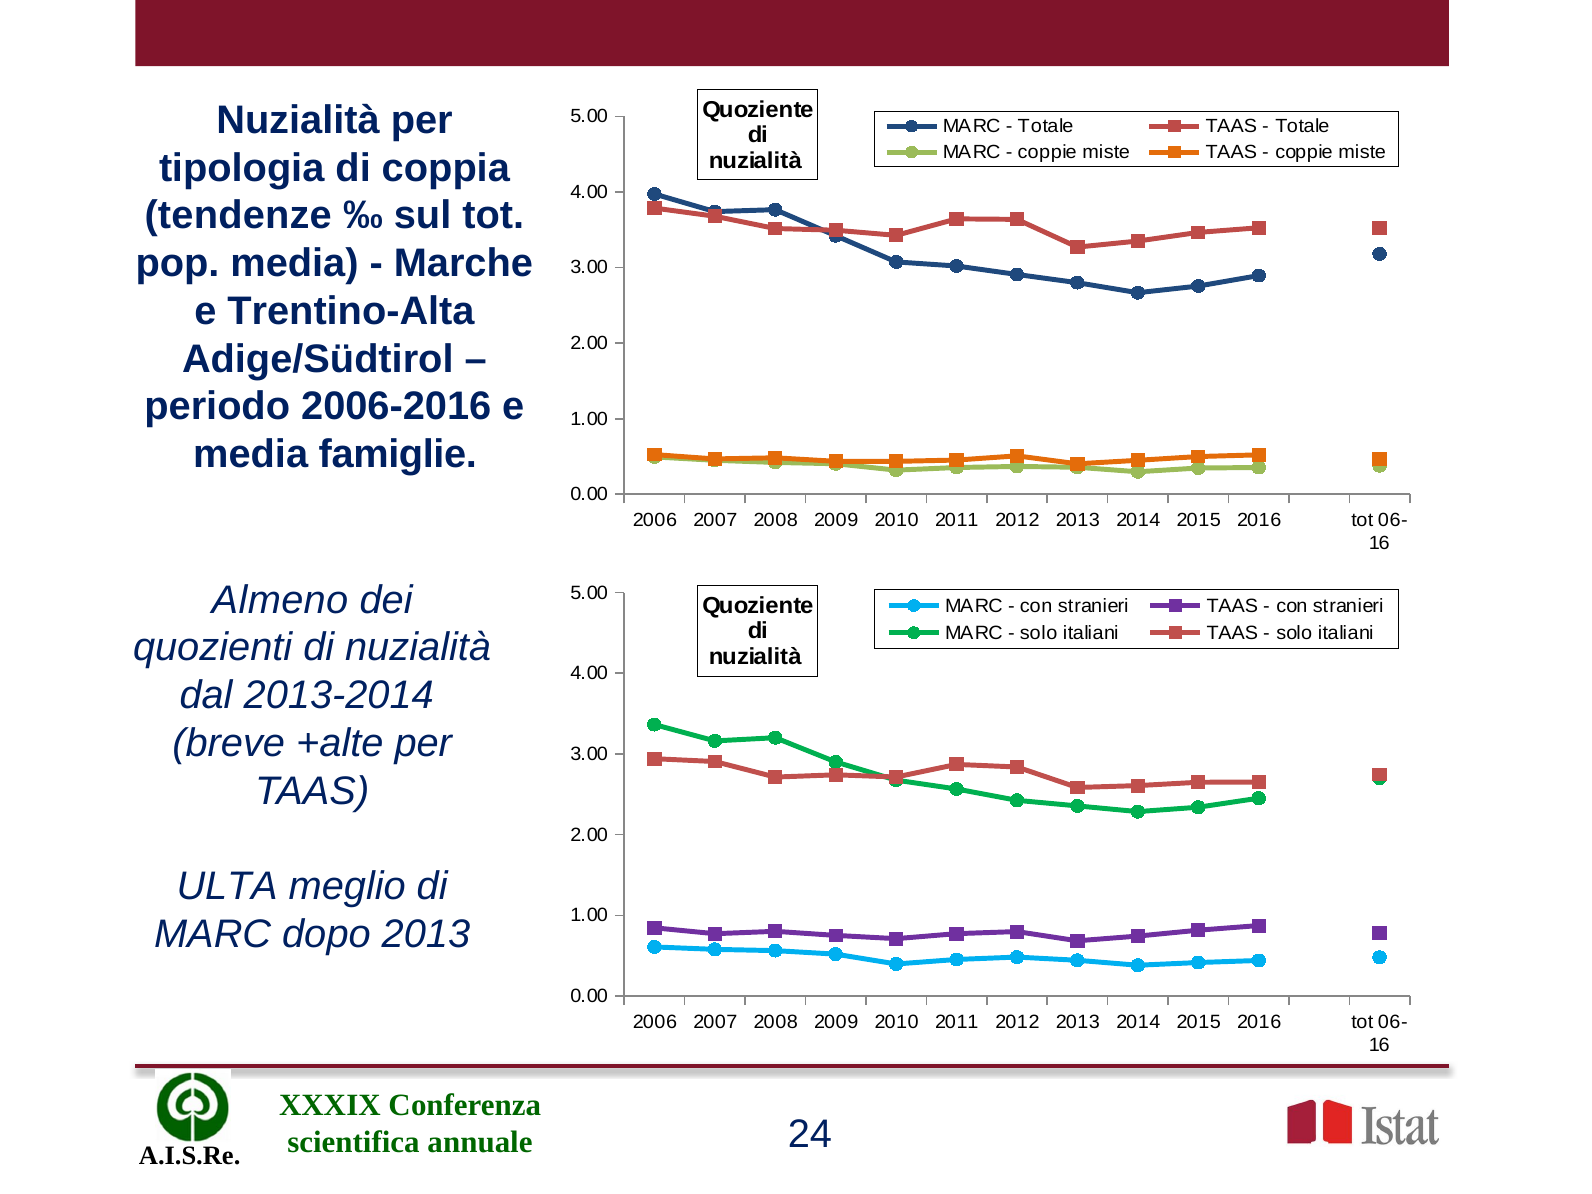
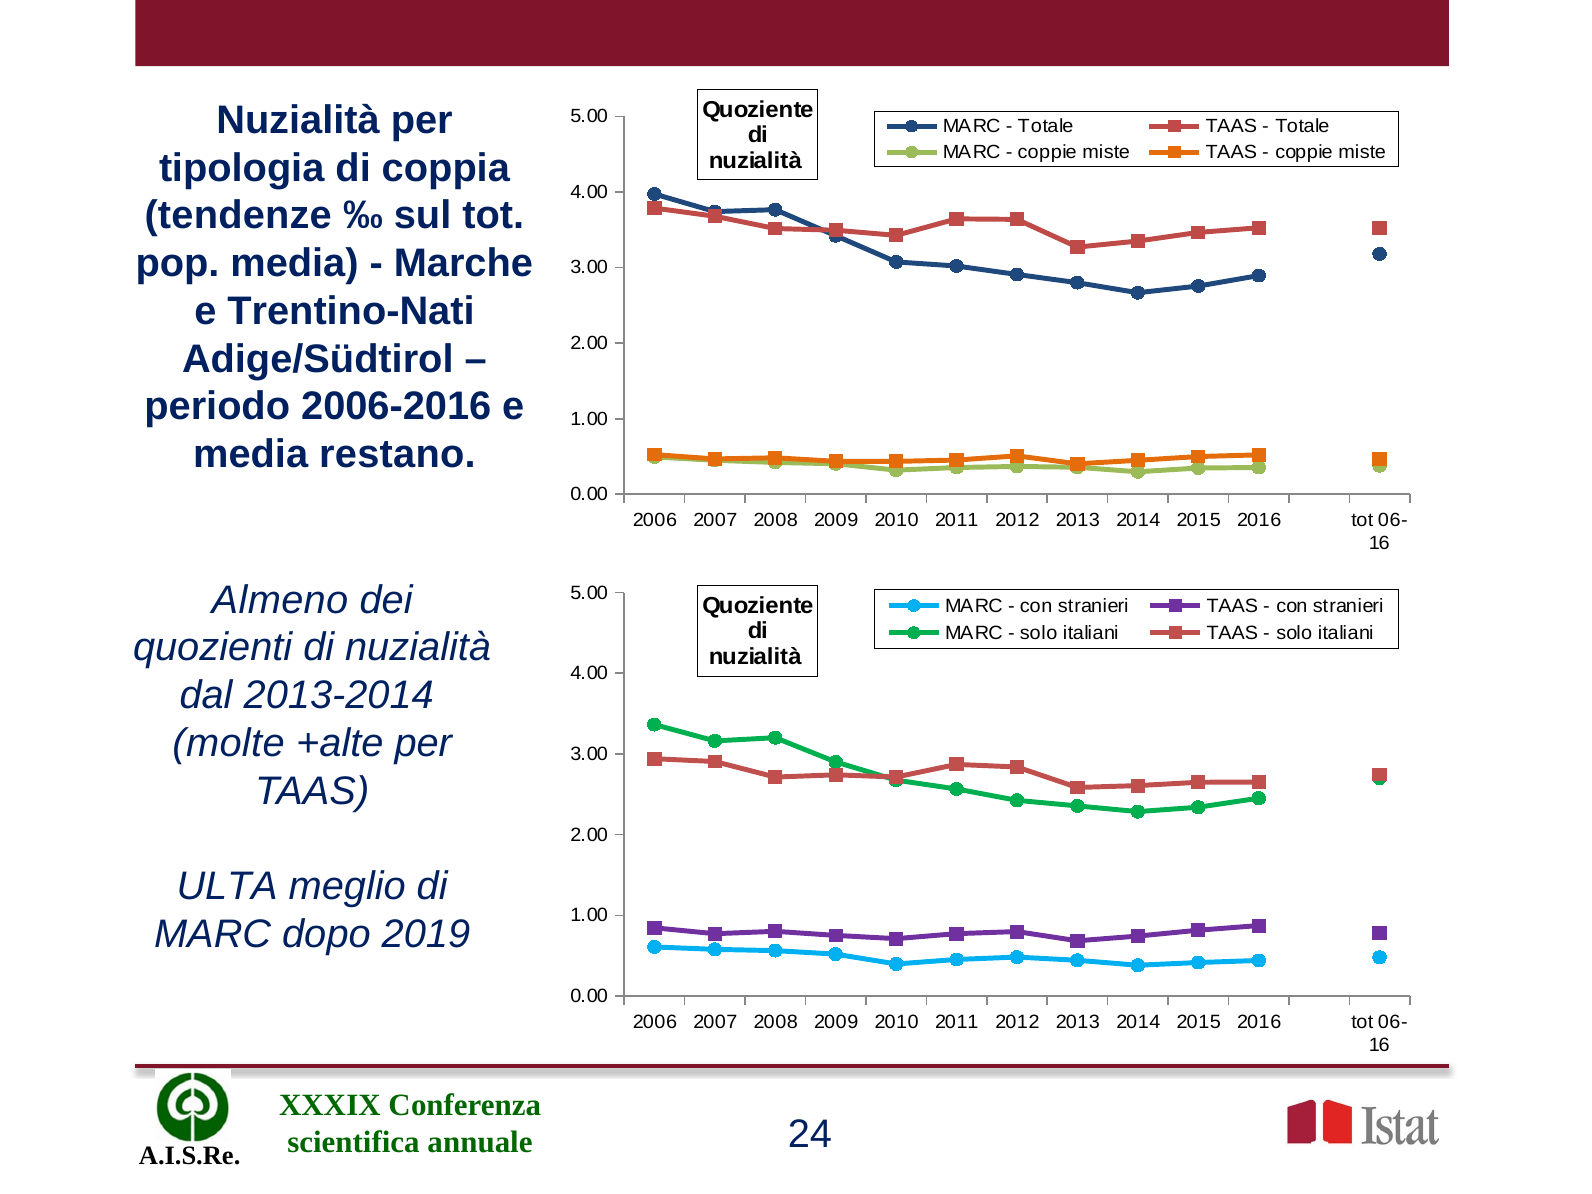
Trentino-Alta: Trentino-Alta -> Trentino-Nati (351, 311)
famiglie: famiglie -> restano (397, 454)
breve: breve -> molte (229, 743)
dopo 2013: 2013 -> 2019 (426, 934)
